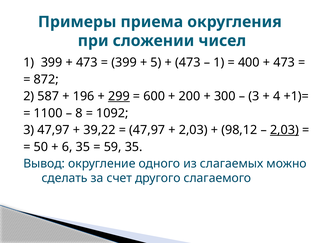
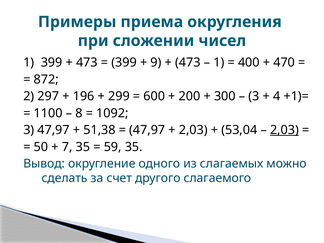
5: 5 -> 9 (156, 63)
473: 473 -> 470 (284, 63)
587: 587 -> 297 (48, 96)
299 underline: present -> none (119, 96)
39,22: 39,22 -> 51,38 (99, 130)
98,12: 98,12 -> 53,04 (239, 130)
6: 6 -> 7 (67, 147)
